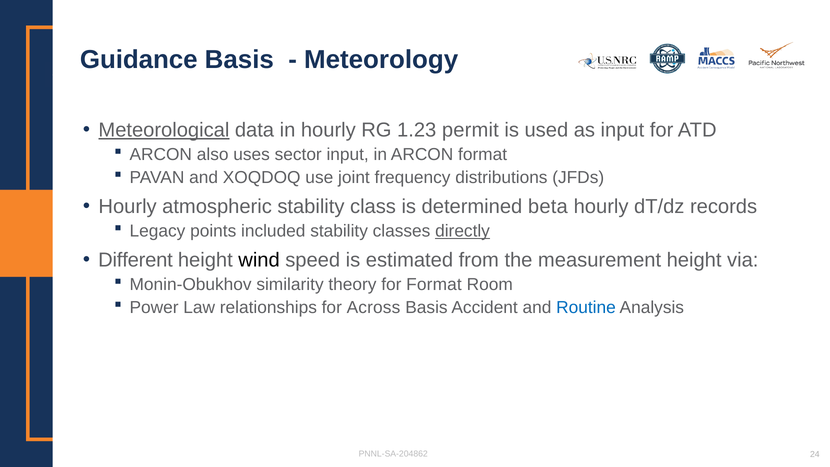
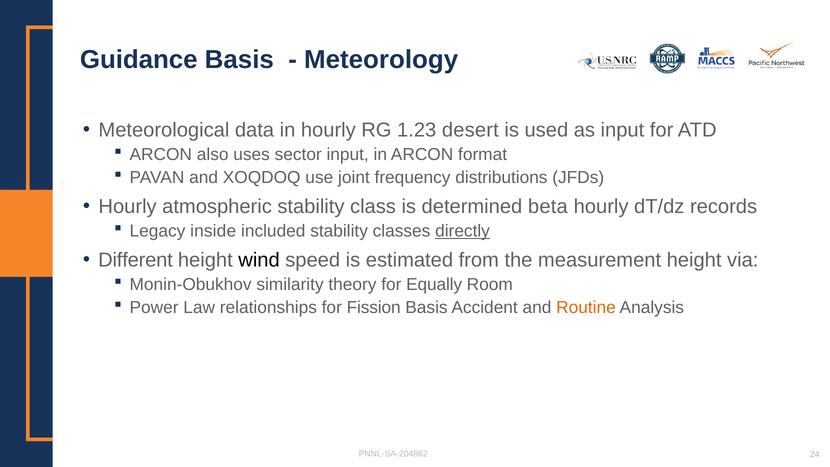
Meteorological underline: present -> none (164, 130)
permit: permit -> desert (470, 130)
points: points -> inside (213, 231)
for Format: Format -> Equally (434, 284)
Across: Across -> Fission (374, 307)
Routine colour: blue -> orange (586, 307)
